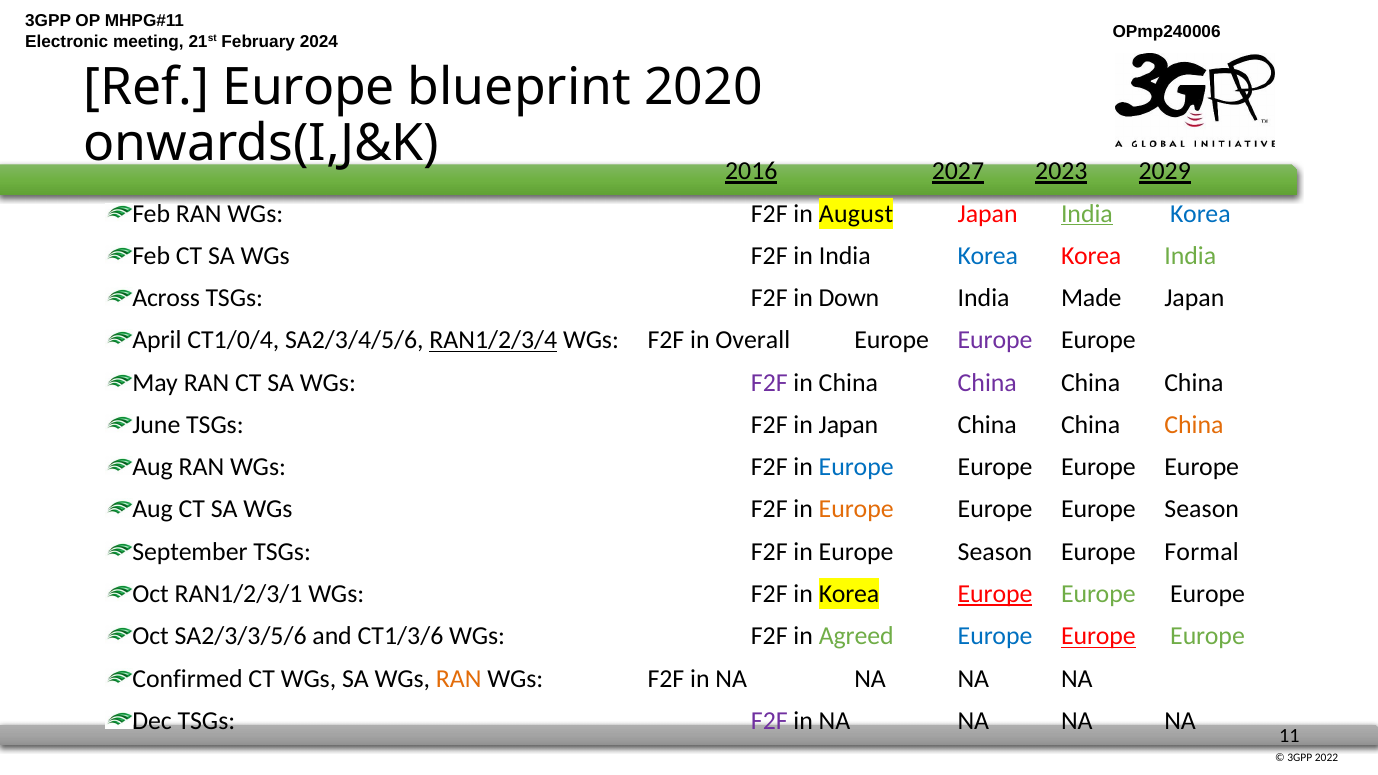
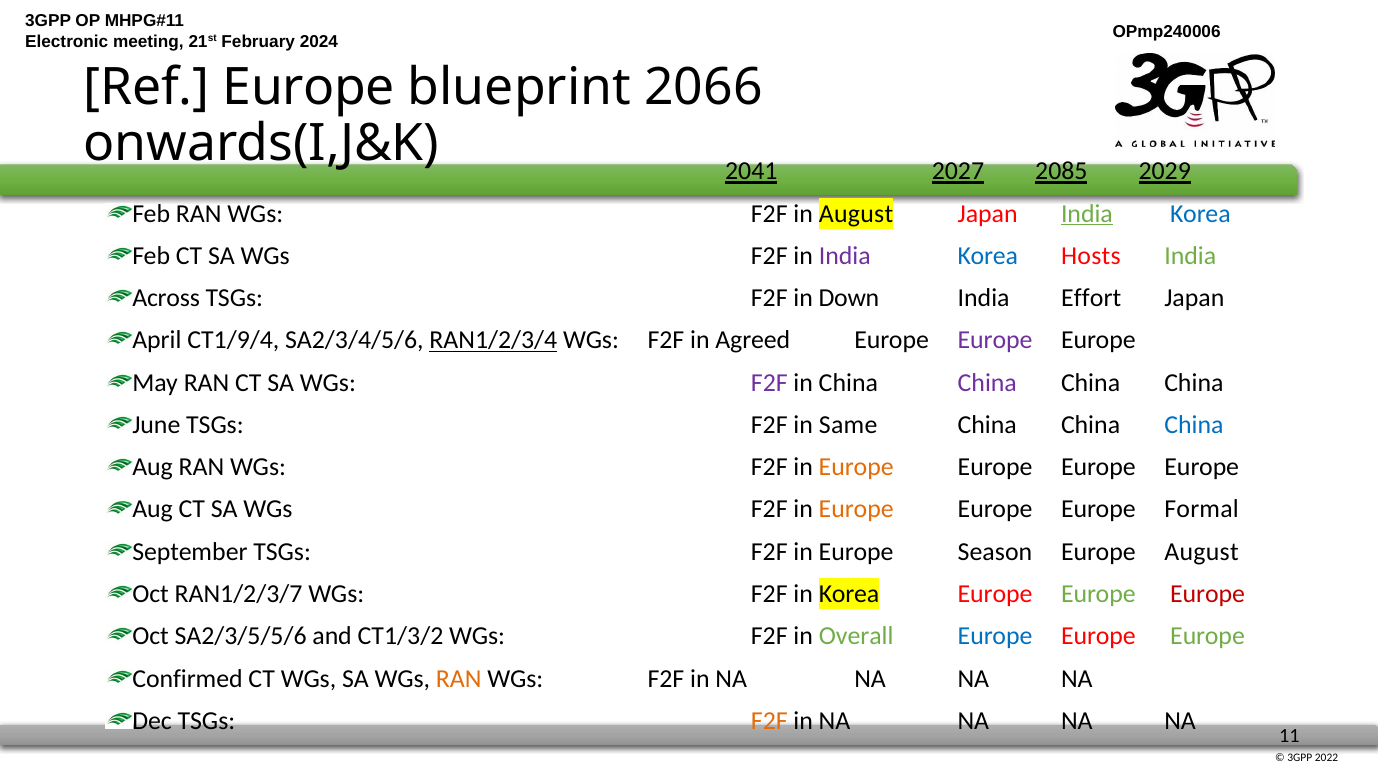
2020: 2020 -> 2066 (704, 88)
2016: 2016 -> 2041 (751, 171)
2023: 2023 -> 2085 (1061, 171)
India colour: black -> purple (845, 256)
Korea Korea: Korea -> Hosts (1091, 256)
Made: Made -> Effort (1091, 298)
CT1/0/4: CT1/0/4 -> CT1/9/4 (233, 340)
Overall: Overall -> Agreed (753, 340)
in Japan: Japan -> Same (848, 425)
China colour: orange -> blue (1194, 425)
Europe colour: blue -> orange (856, 467)
Europe Europe Season: Season -> Formal (1202, 510)
Europe Formal: Formal -> August (1202, 552)
RAN1/2/3/1: RAN1/2/3/1 -> RAN1/2/3/7 (239, 594)
Europe underline: present -> none (995, 594)
Europe colour: black -> red (1208, 594)
SA2/3/3/5/6: SA2/3/3/5/6 -> SA2/3/5/5/6 (241, 636)
CT1/3/6: CT1/3/6 -> CT1/3/2 (401, 636)
Agreed: Agreed -> Overall (856, 636)
Europe underline: present -> none (1098, 636)
F2F colour: purple -> orange (769, 721)
